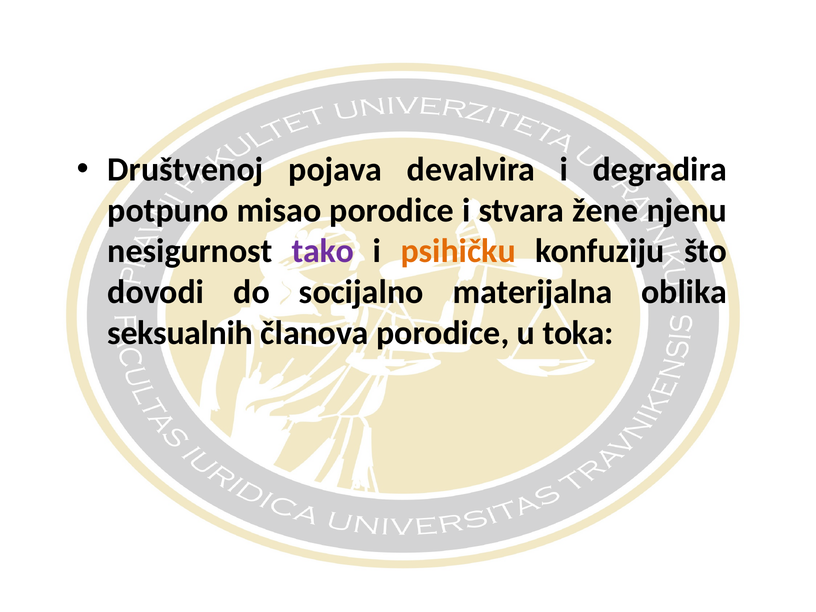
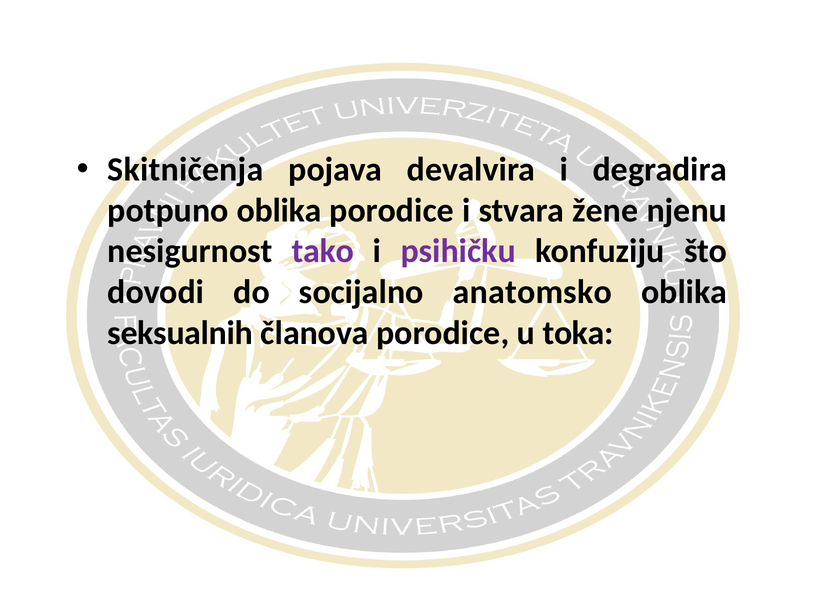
Društvenoj: Društvenoj -> Skitničenja (185, 170)
potpuno misao: misao -> oblika (279, 210)
psihičku colour: orange -> purple (458, 251)
materijalna: materijalna -> anatomsko (532, 292)
